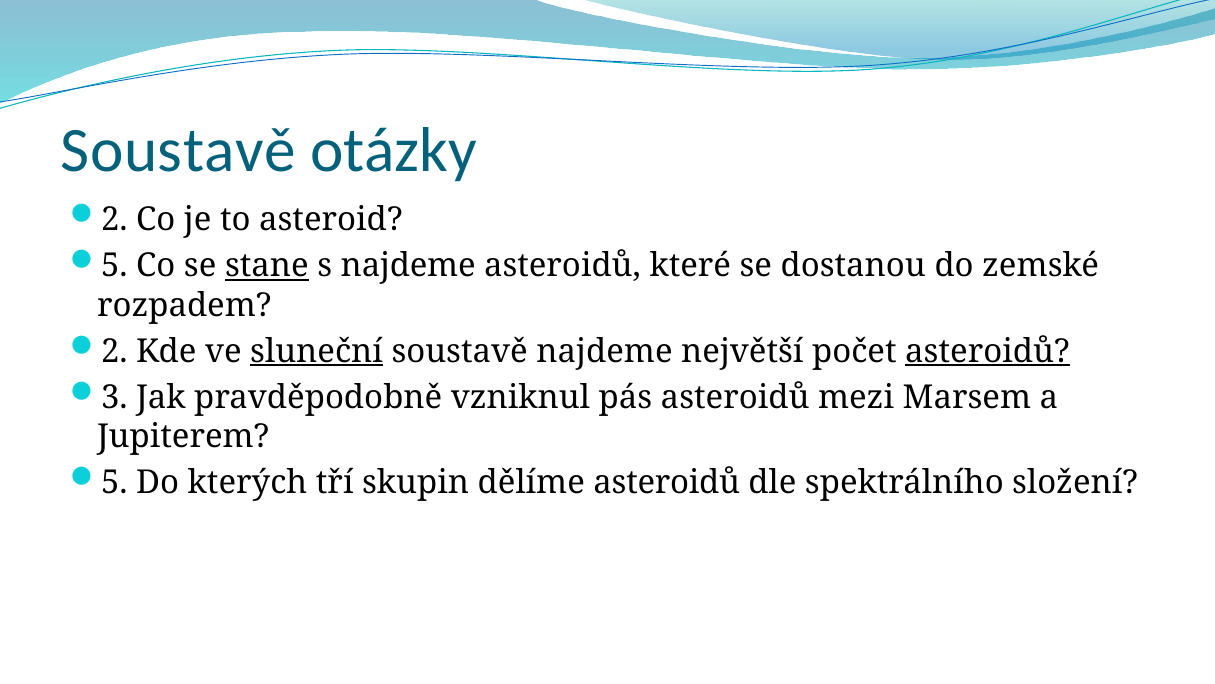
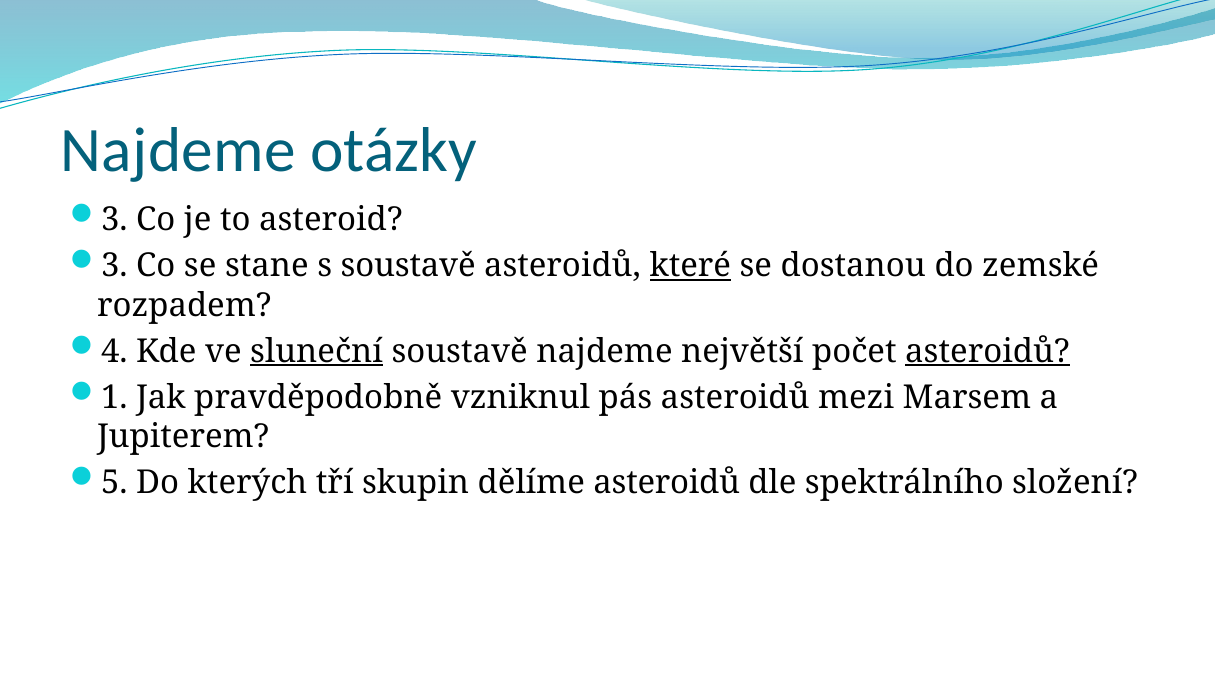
Soustavě: Soustavě -> Najdeme (178, 151)
2: 2 -> 3 (114, 219)
5: 5 -> 3 (114, 265)
stane underline: present -> none (267, 265)
s najdeme: najdeme -> soustavě (408, 265)
které underline: none -> present (690, 265)
2: 2 -> 4 (114, 351)
3: 3 -> 1 (114, 397)
